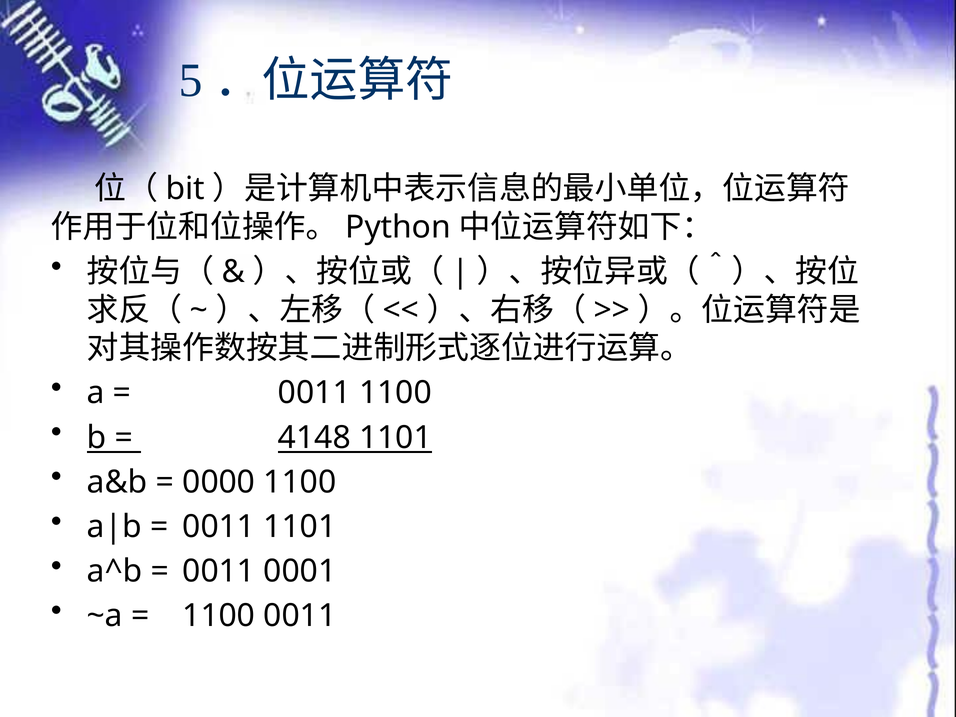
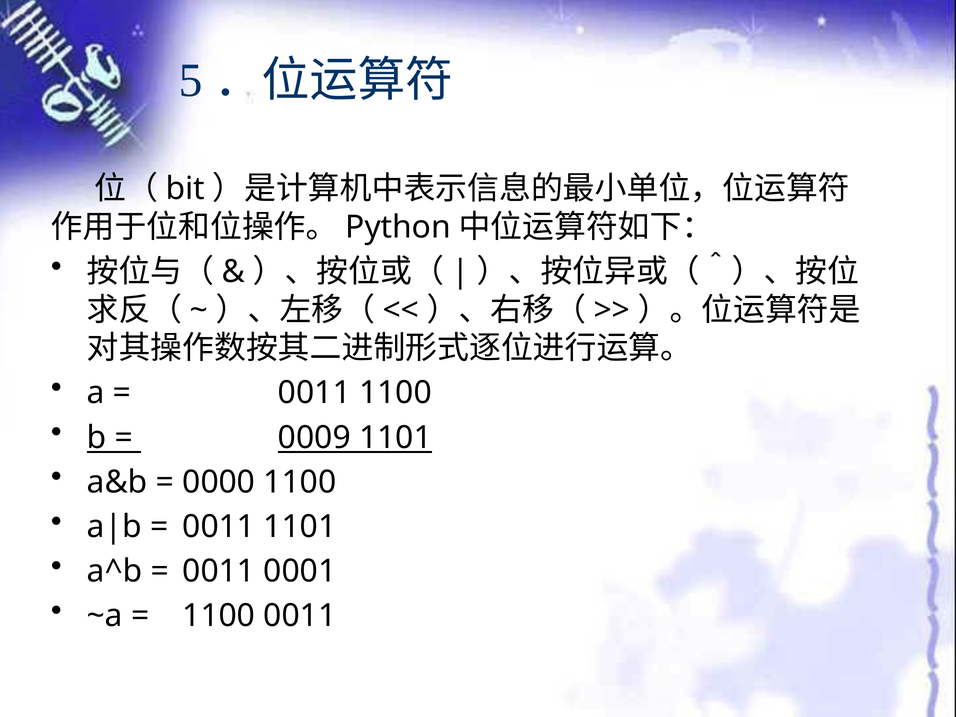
4148: 4148 -> 0009 (314, 437)
